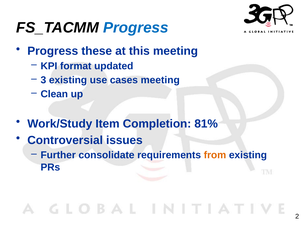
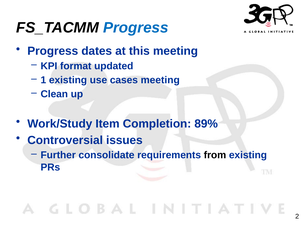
these: these -> dates (97, 51)
3: 3 -> 1 (43, 80)
81%: 81% -> 89% (206, 124)
from colour: orange -> black (215, 155)
